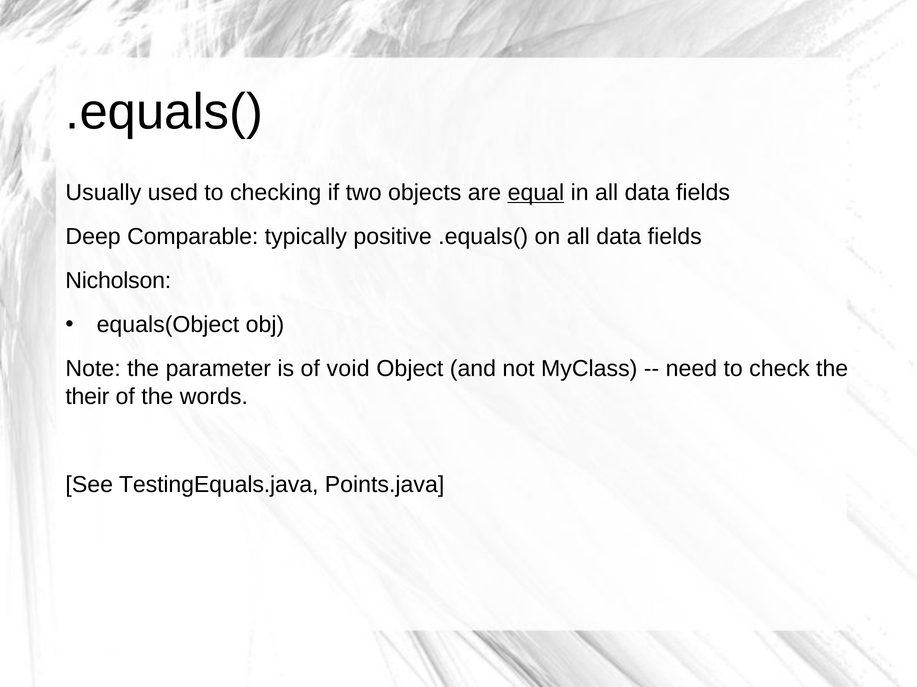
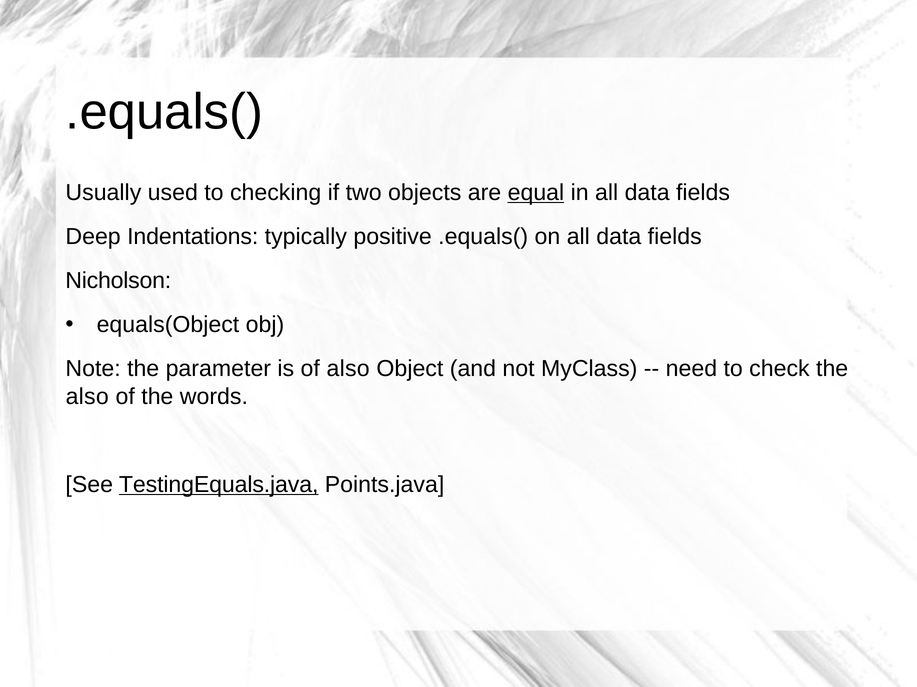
Comparable: Comparable -> Indentations (193, 237)
of void: void -> also (348, 369)
their: their -> also (87, 397)
TestingEquals.java underline: none -> present (219, 485)
